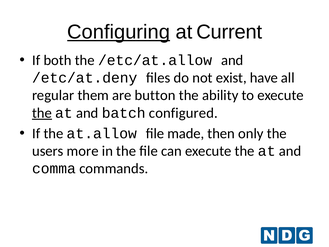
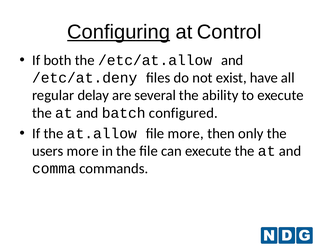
Current: Current -> Control (229, 32)
them: them -> delay (93, 95)
button: button -> several (155, 95)
the underline: present -> none (42, 113)
file made: made -> more (186, 133)
